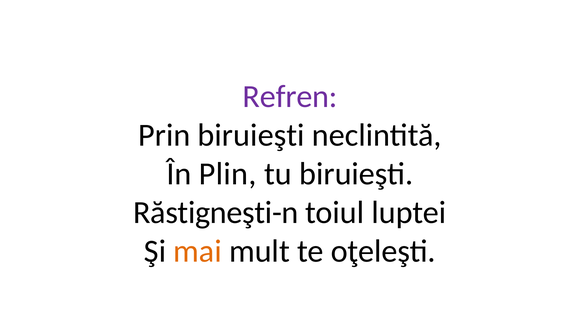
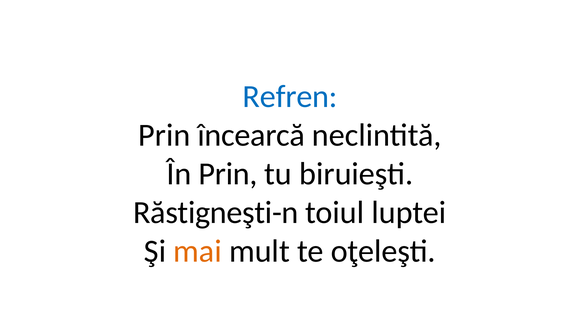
Refren colour: purple -> blue (290, 97)
Prin biruieşti: biruieşti -> încearcă (251, 135)
În Plin: Plin -> Prin (228, 174)
